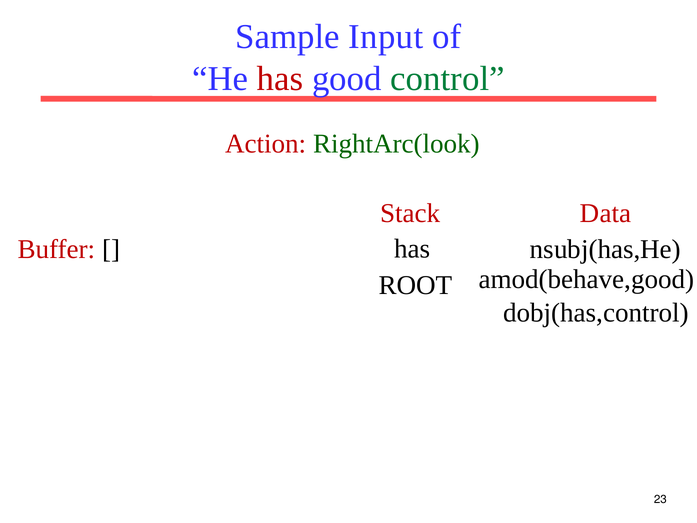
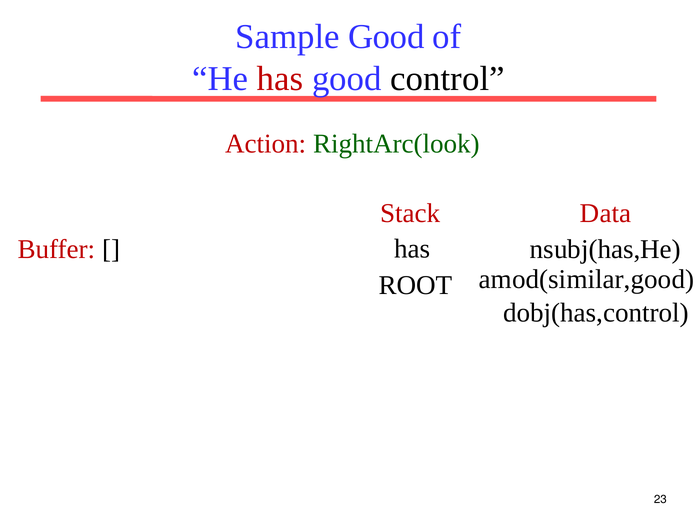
Sample Input: Input -> Good (386, 37)
control colour: green -> black (448, 79)
amod(behave,good: amod(behave,good -> amod(similar,good (587, 279)
